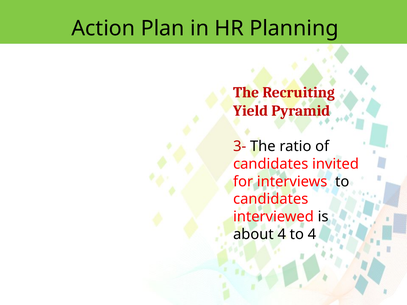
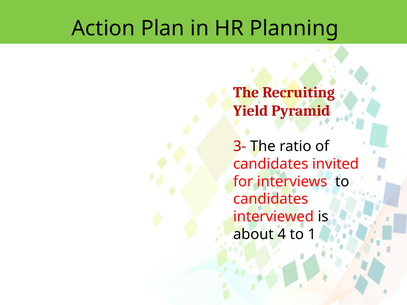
to 4: 4 -> 1 (312, 235)
